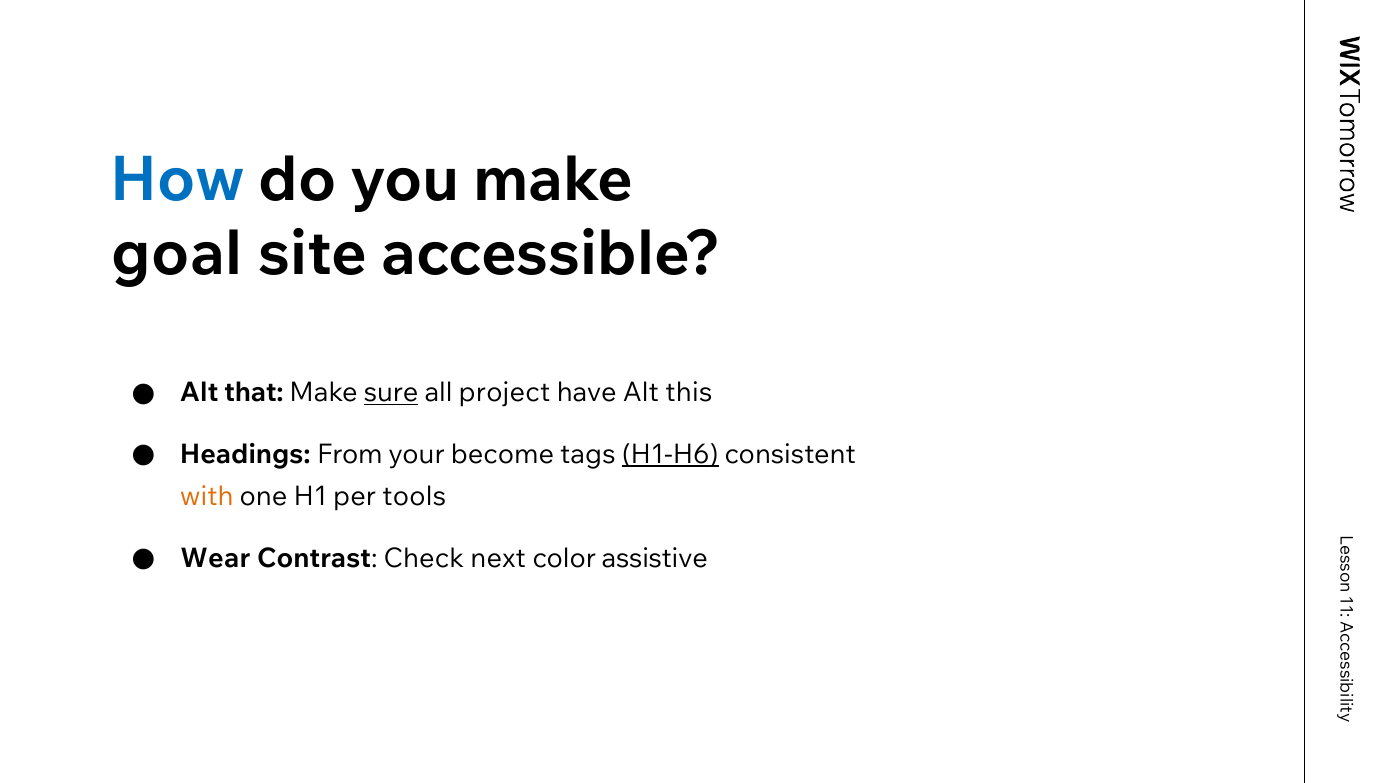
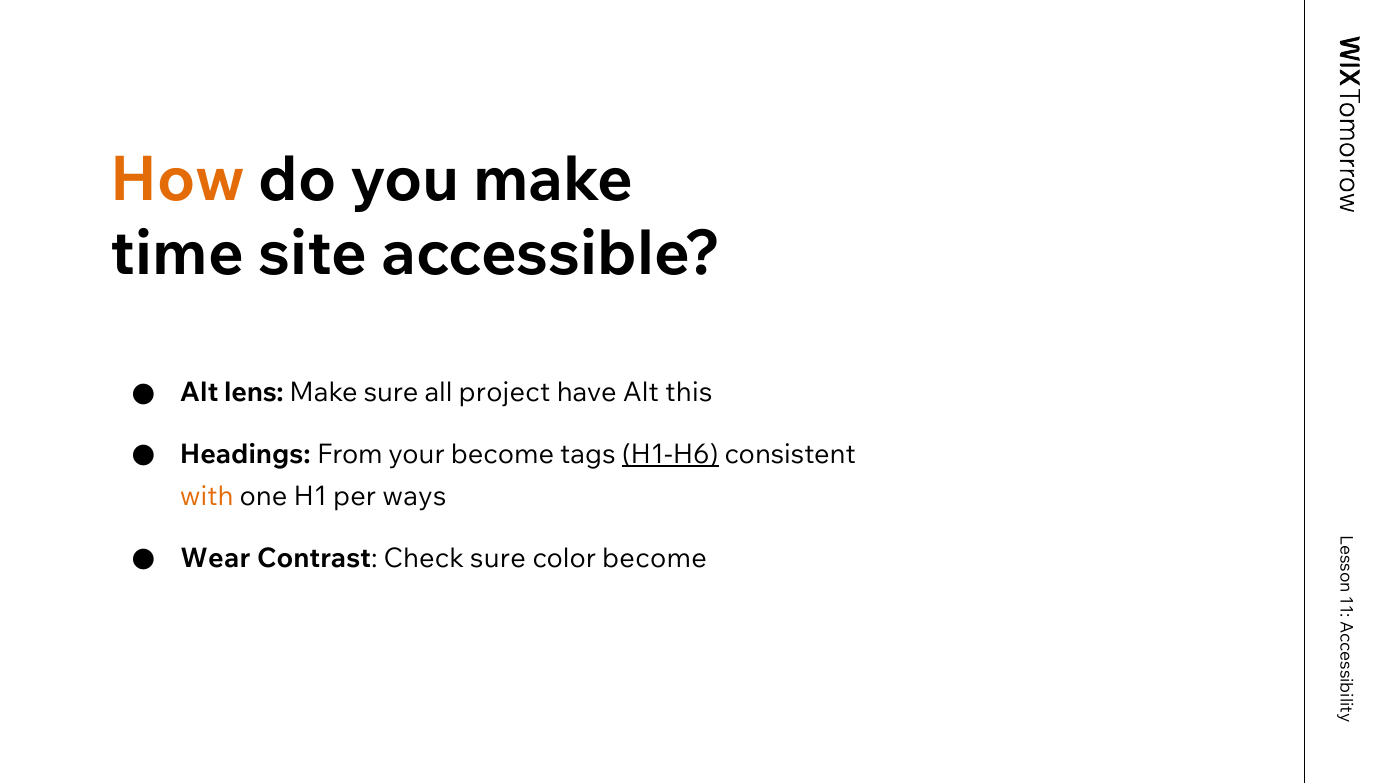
How colour: blue -> orange (178, 180)
goal: goal -> time (177, 254)
that: that -> lens (254, 393)
sure underline: present -> none (391, 393)
tools: tools -> ways (414, 497)
Check next: next -> sure (498, 558)
color assistive: assistive -> become (655, 558)
